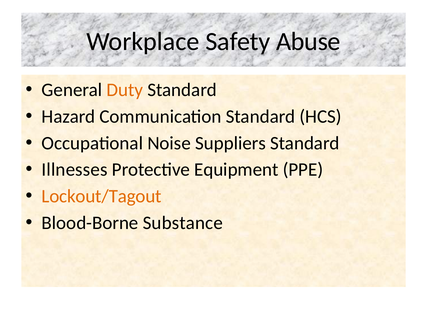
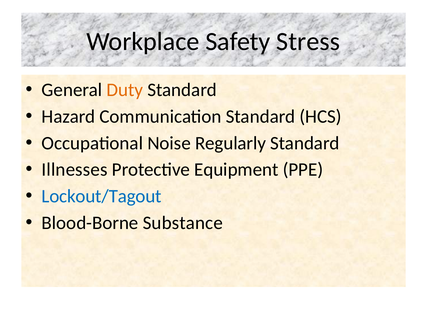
Abuse: Abuse -> Stress (308, 41)
Suppliers: Suppliers -> Regularly (231, 143)
Lockout/Tagout colour: orange -> blue (102, 196)
